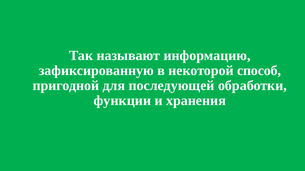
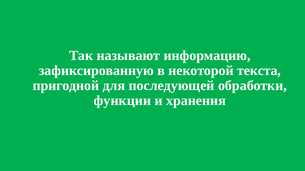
способ: способ -> текста (259, 71)
